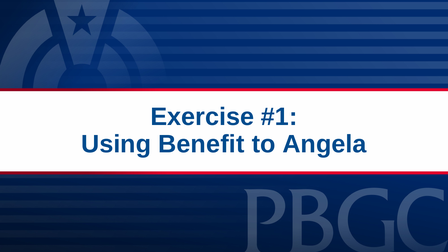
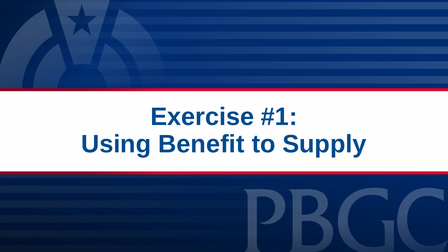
Angela: Angela -> Supply (324, 144)
